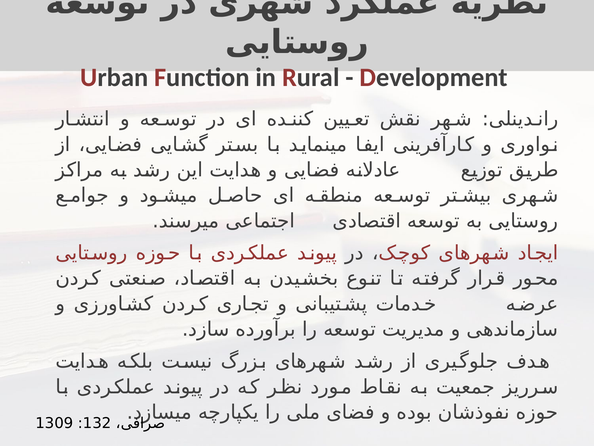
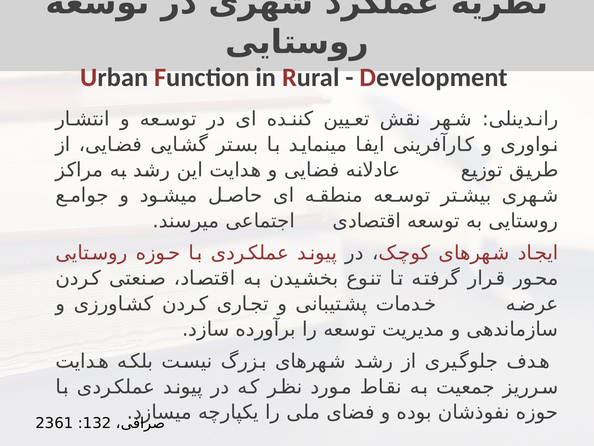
1309: 1309 -> 2361 (54, 423)
